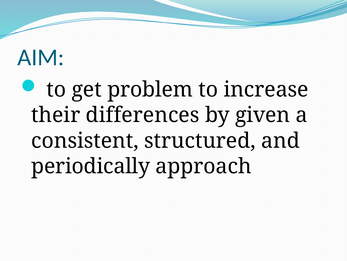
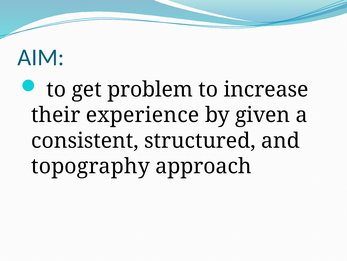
differences: differences -> experience (143, 115)
periodically: periodically -> topography (90, 166)
